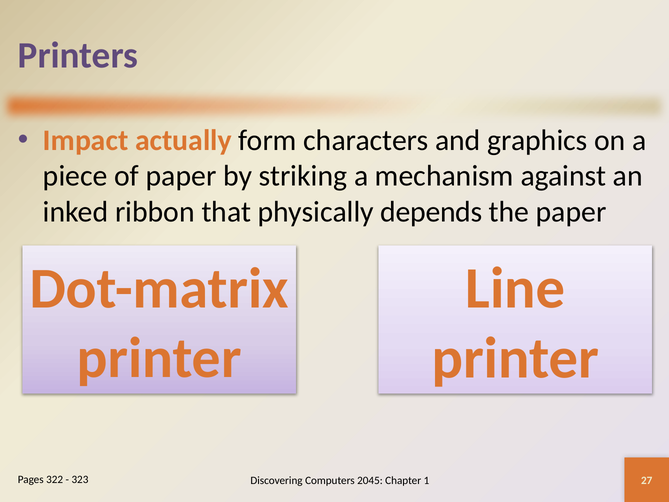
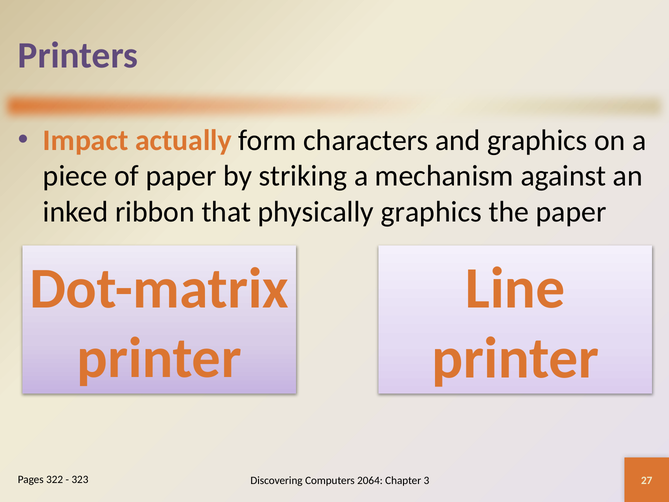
physically depends: depends -> graphics (431, 212)
2045: 2045 -> 2064 (370, 480)
1: 1 -> 3 (426, 480)
